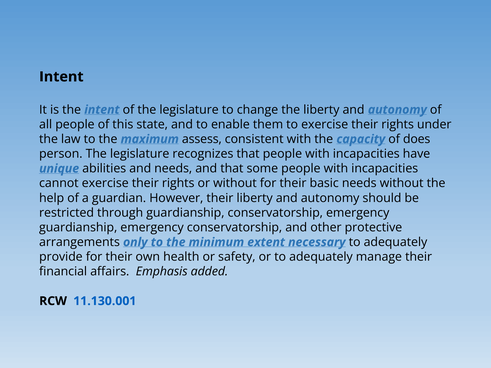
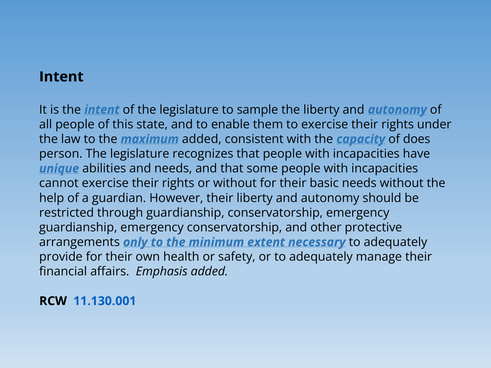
change: change -> sample (258, 110)
maximum assess: assess -> added (202, 139)
